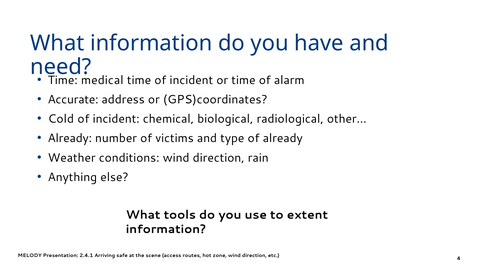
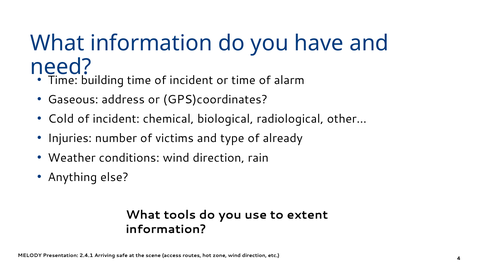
medical: medical -> building (102, 80)
Accurate: Accurate -> Gaseous (73, 99)
Already: Already -> Injuries (70, 138)
